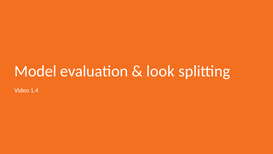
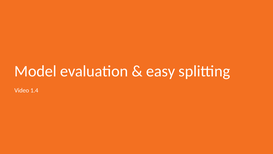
look: look -> easy (161, 71)
